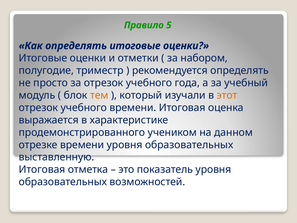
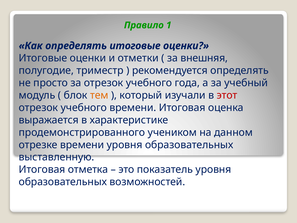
5: 5 -> 1 (169, 25)
набором: набором -> внешняя (204, 58)
этот colour: orange -> red (227, 95)
